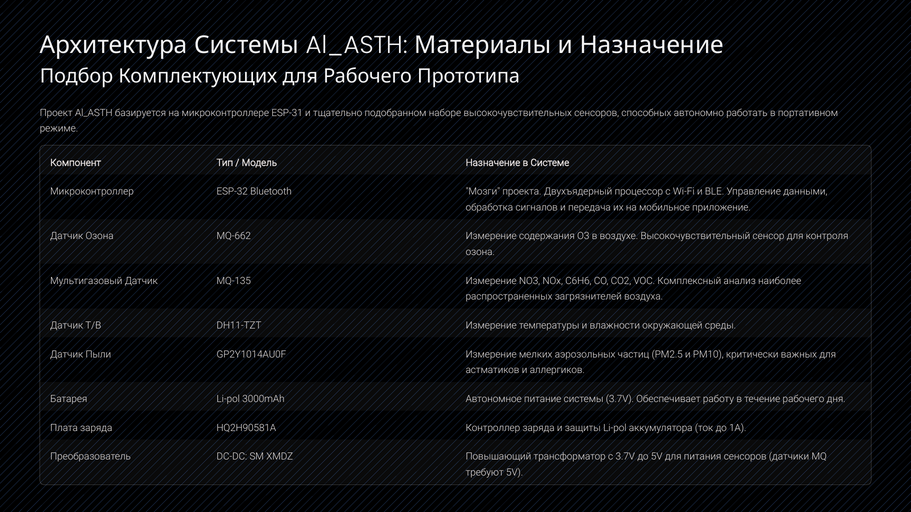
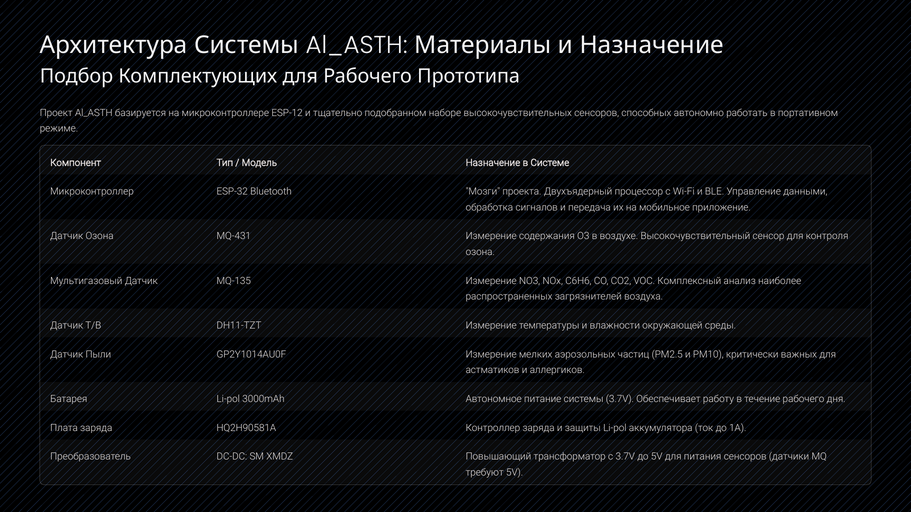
ESP-31: ESP-31 -> ESP-12 (287, 113)
MQ-662: MQ-662 -> MQ-431 (234, 236)
